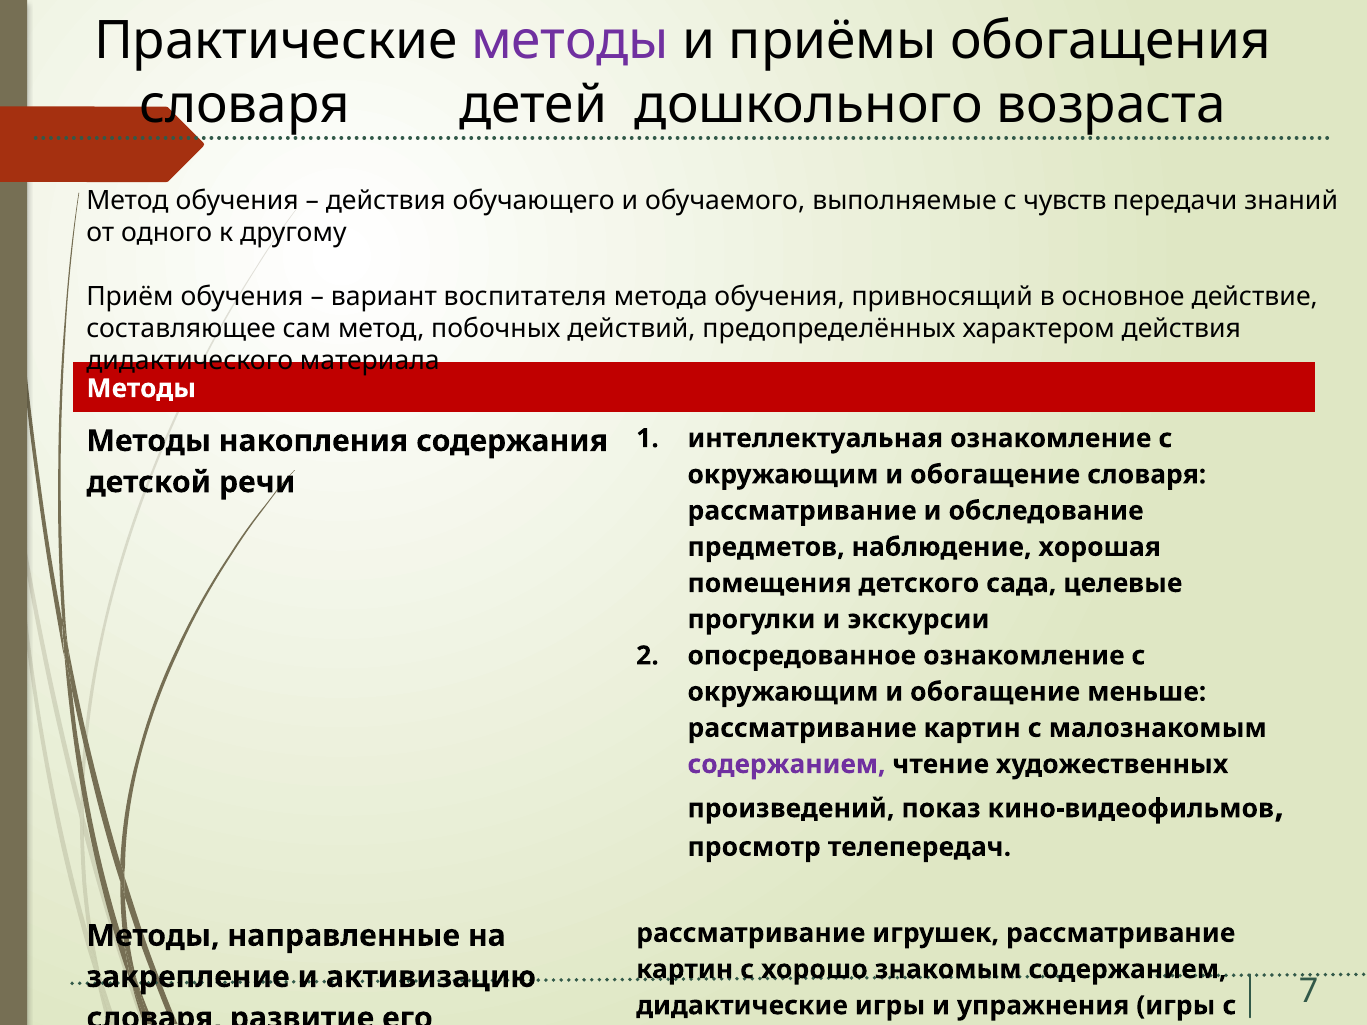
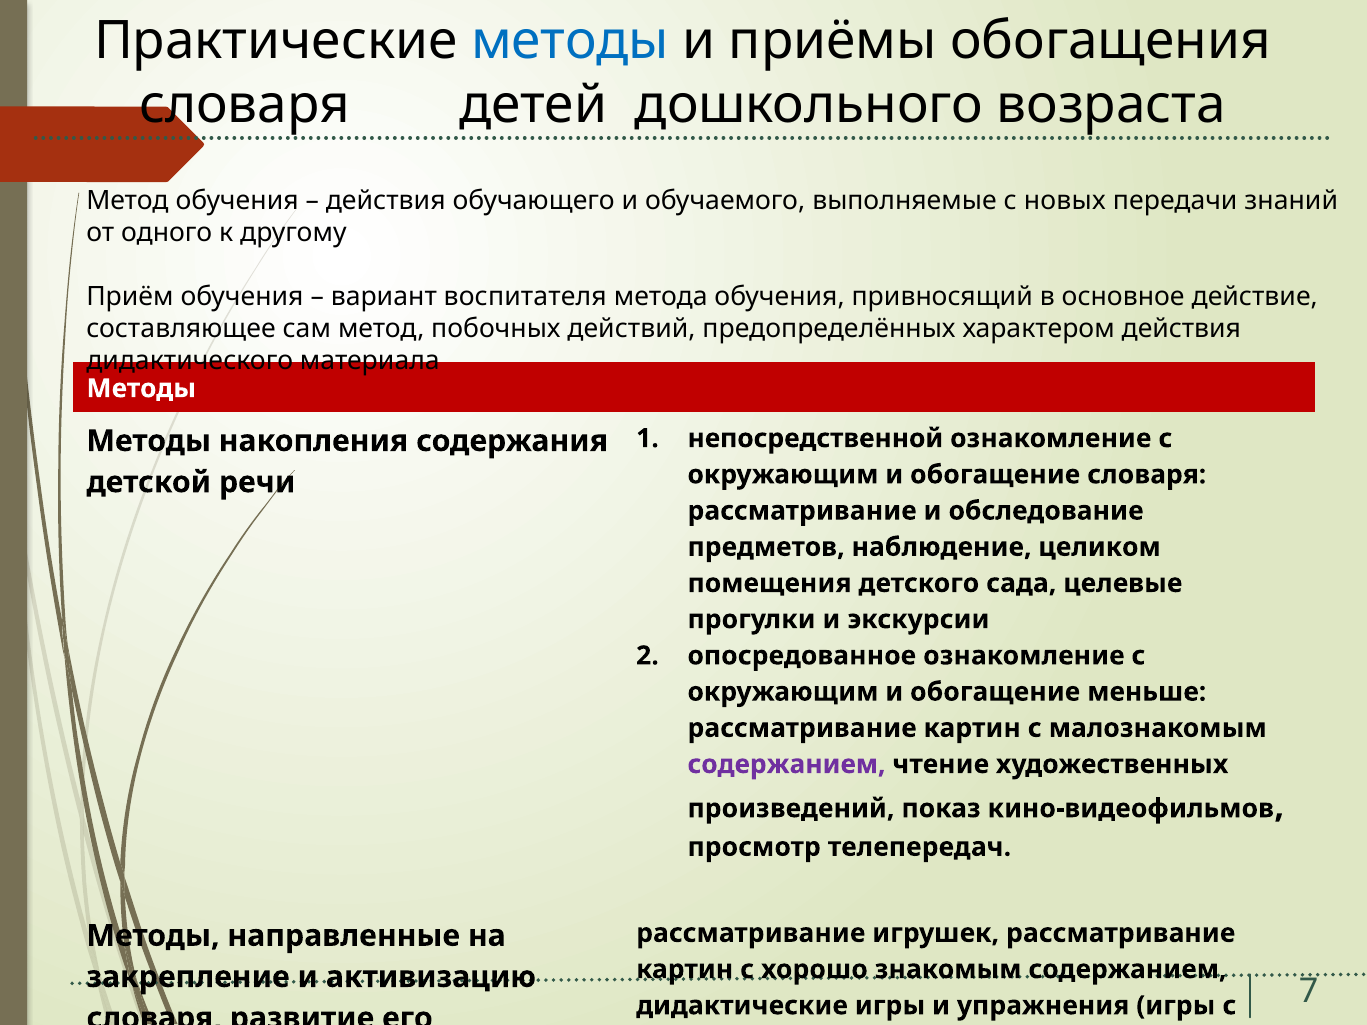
методы colour: purple -> blue (570, 41)
чувств: чувств -> новых (1065, 201)
интеллектуальная: интеллектуальная -> непосредственной (815, 439)
хорошая: хорошая -> целиком (1100, 547)
